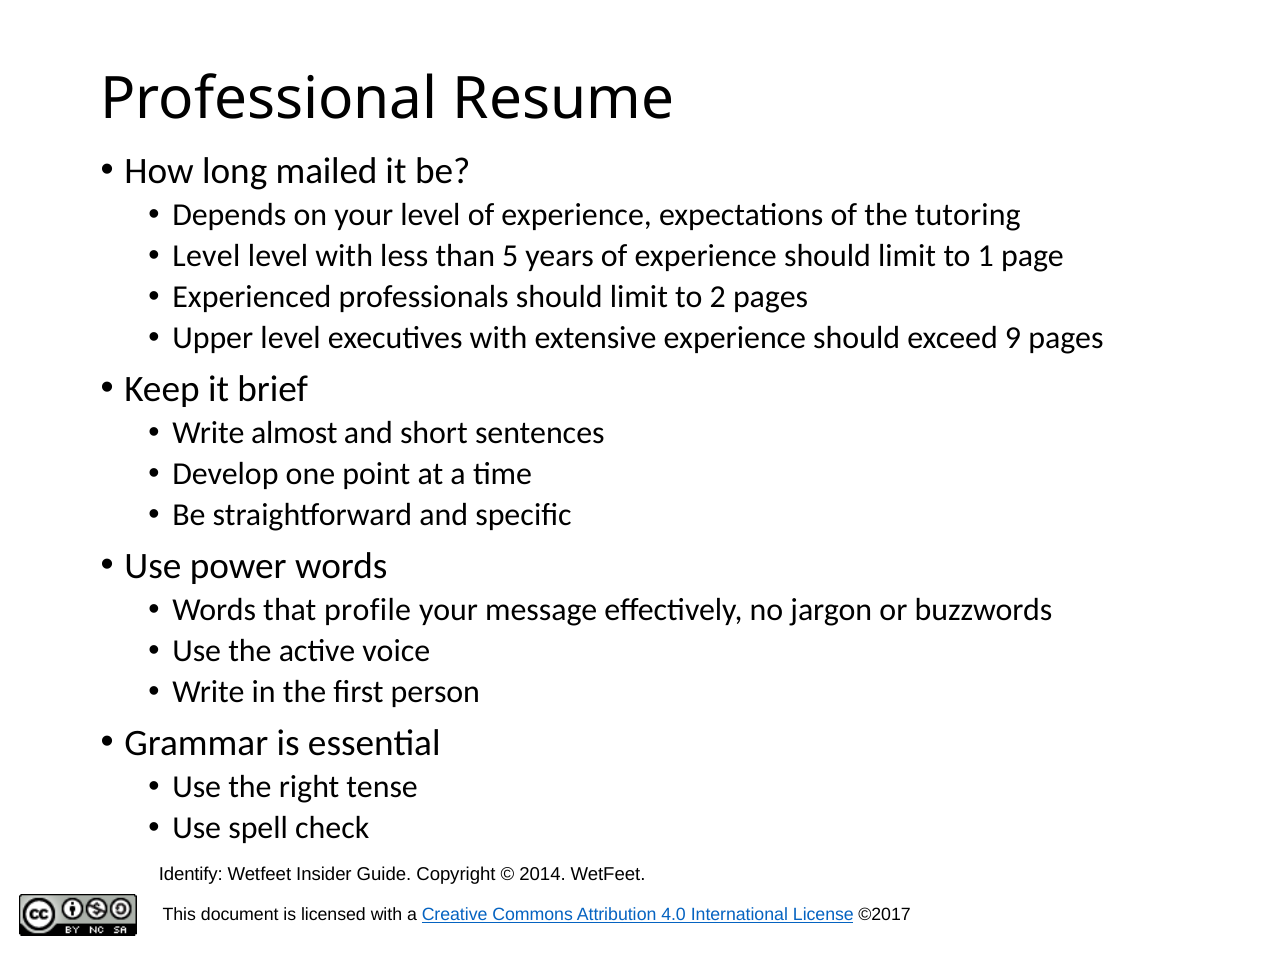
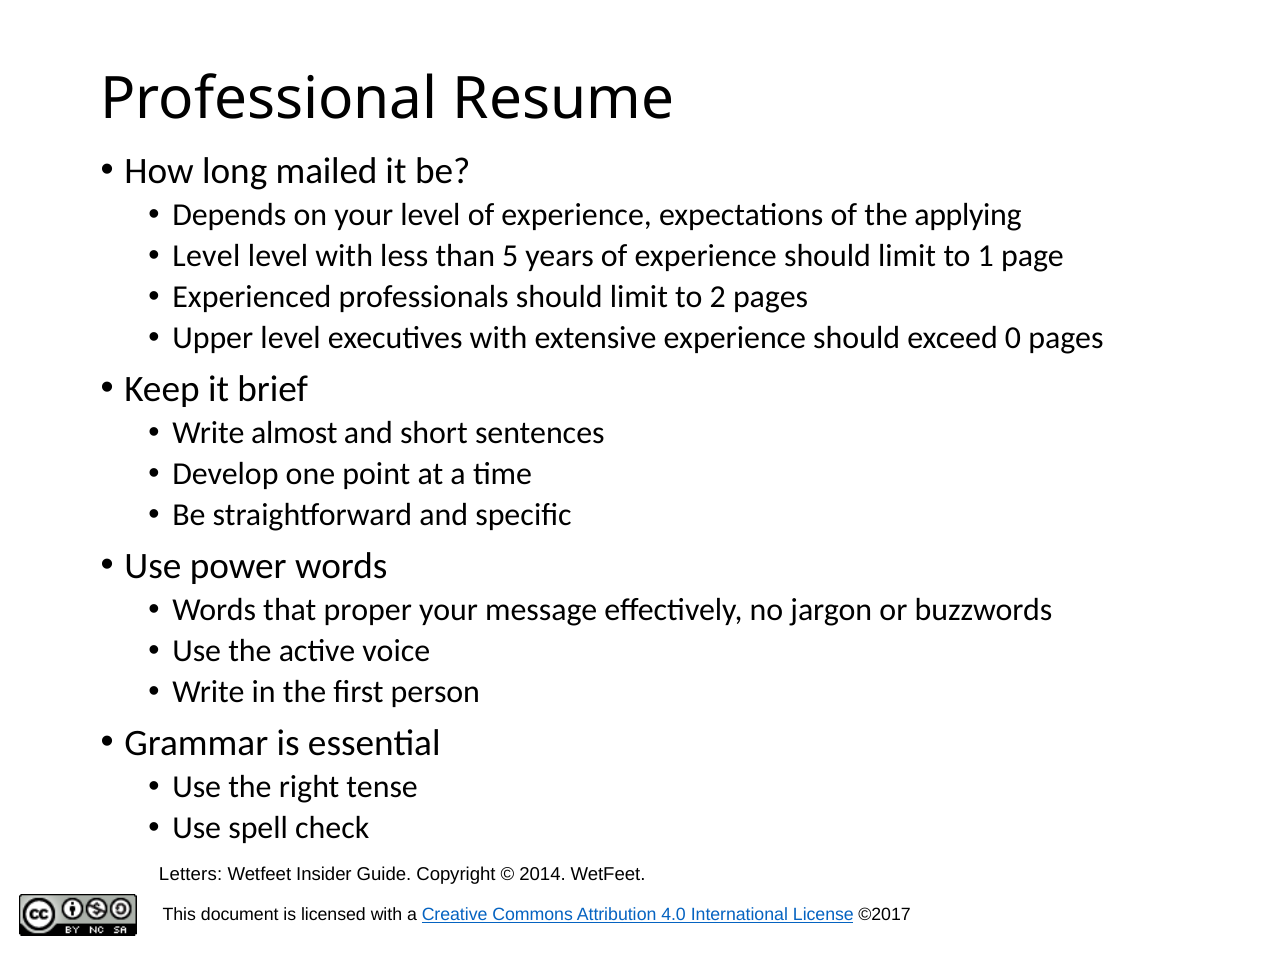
tutoring: tutoring -> applying (968, 215)
9: 9 -> 0 (1013, 338)
profile: profile -> proper (368, 610)
Identify: Identify -> Letters (191, 874)
